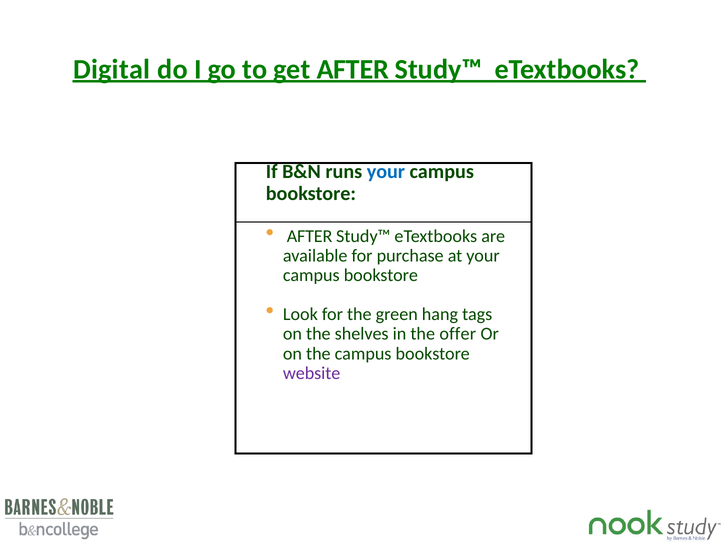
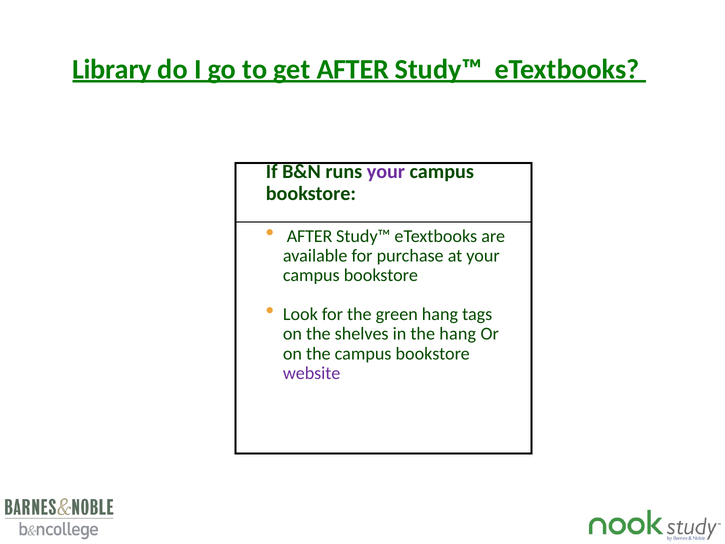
Digital: Digital -> Library (112, 69)
your colour: blue -> purple (386, 172)
the offer: offer -> hang (458, 334)
